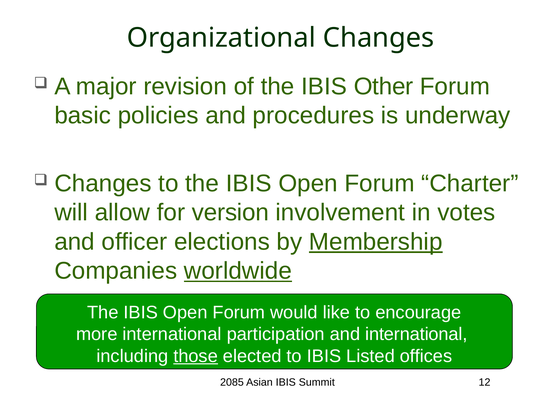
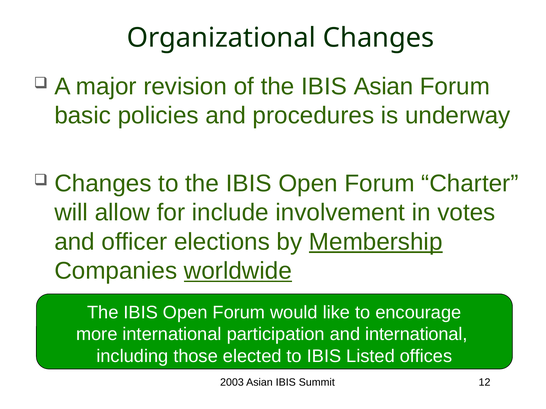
IBIS Other: Other -> Asian (384, 87)
version: version -> include (230, 213)
those underline: present -> none (196, 357)
2085: 2085 -> 2003 (232, 383)
